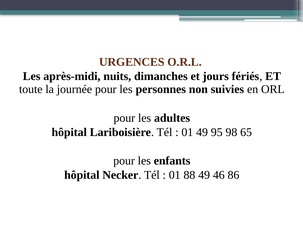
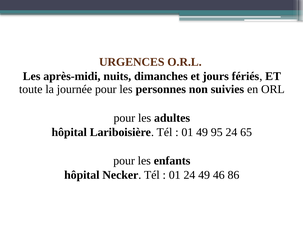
95 98: 98 -> 24 (231, 132)
01 88: 88 -> 24 (189, 175)
